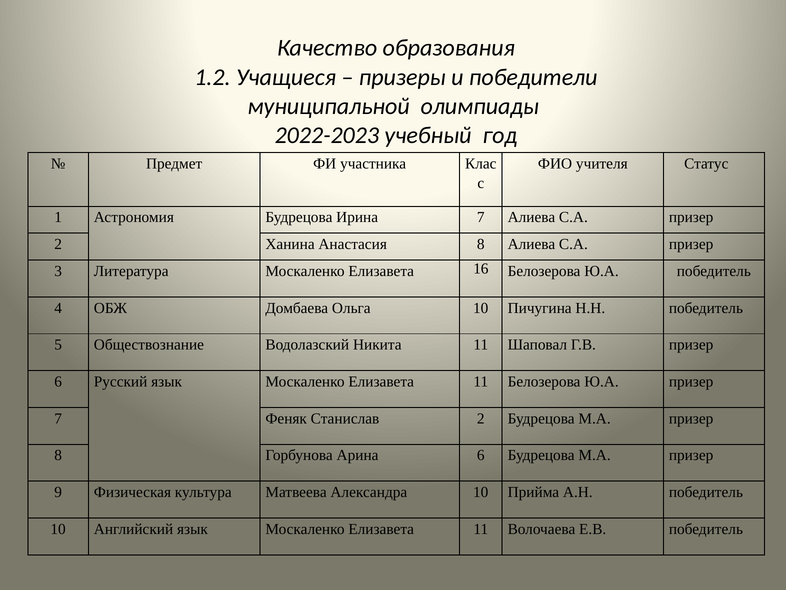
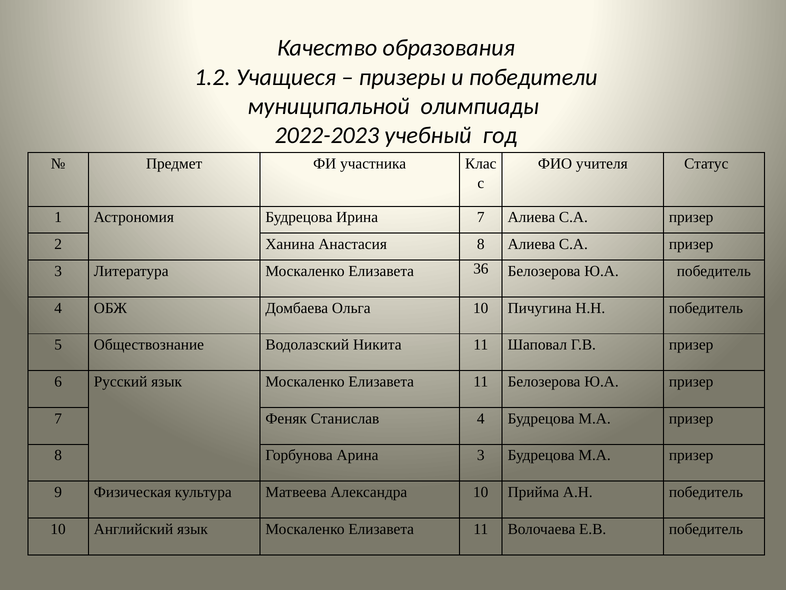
16: 16 -> 36 (481, 268)
Станислав 2: 2 -> 4 (481, 418)
Арина 6: 6 -> 3 (481, 455)
